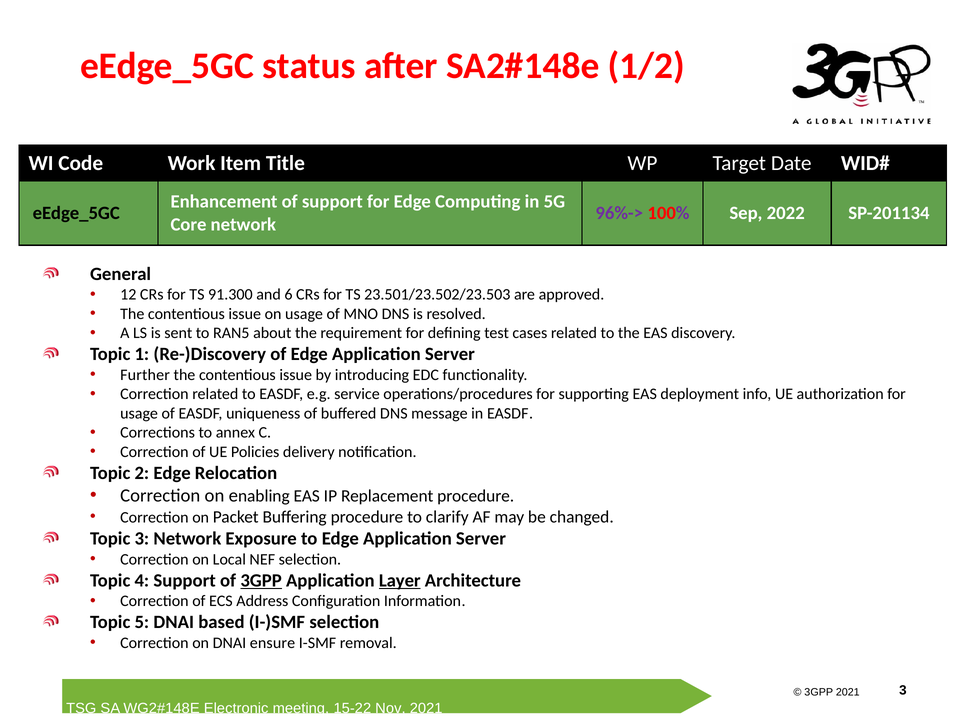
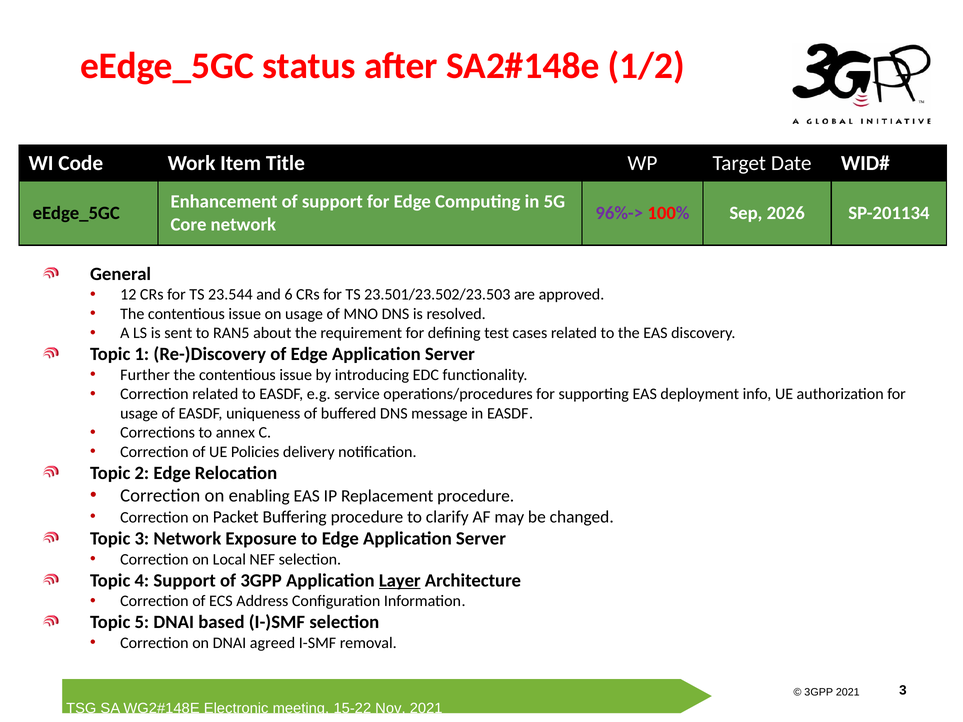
2022: 2022 -> 2026 (786, 213)
91.300: 91.300 -> 23.544 (230, 295)
3GPP underline: present -> none (261, 581)
ensure: ensure -> agreed (273, 643)
